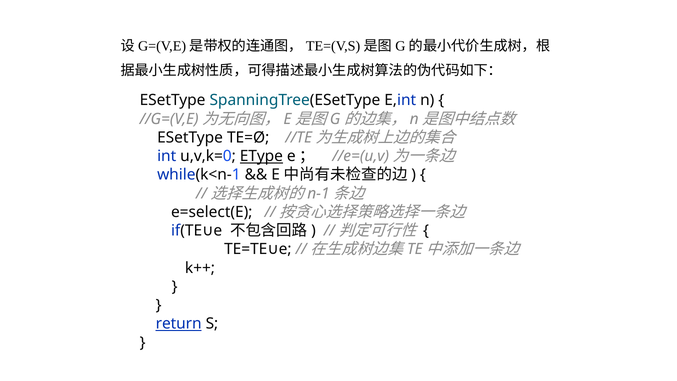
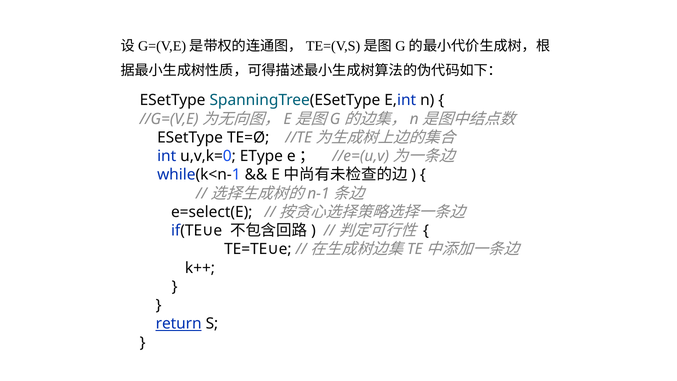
EType underline: present -> none (261, 156)
